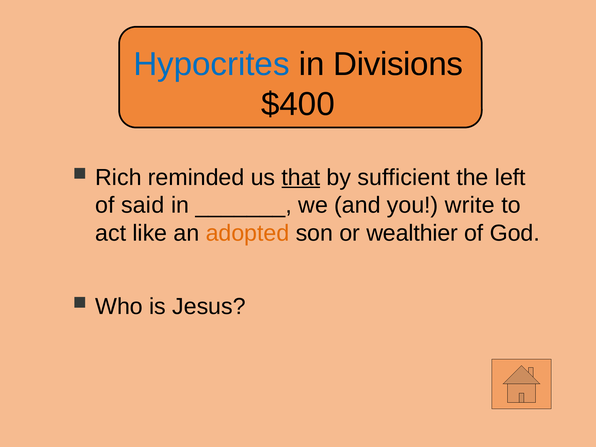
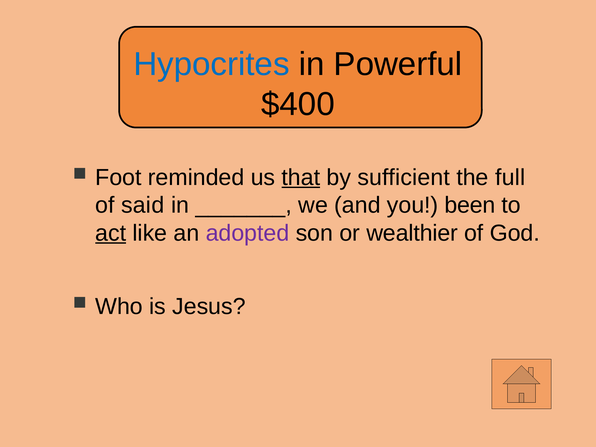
Divisions: Divisions -> Powerful (398, 64)
Rich: Rich -> Foot (118, 177)
left: left -> full (510, 177)
write: write -> been (470, 205)
act underline: none -> present (111, 233)
adopted colour: orange -> purple (248, 233)
